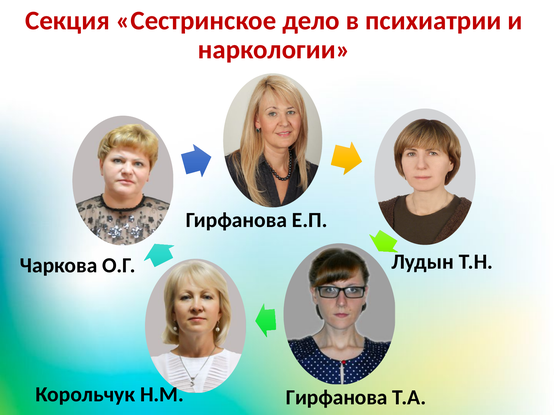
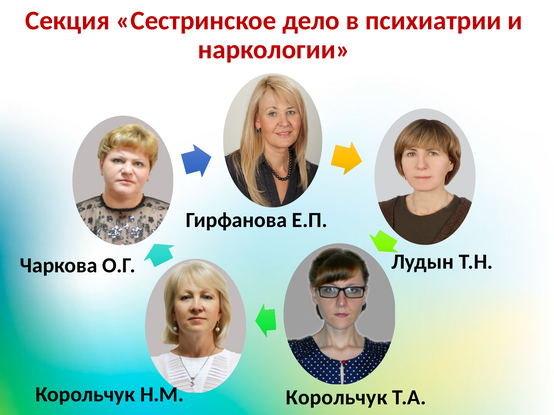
Гирфанова: Гирфанова -> Корольчук (337, 398)
